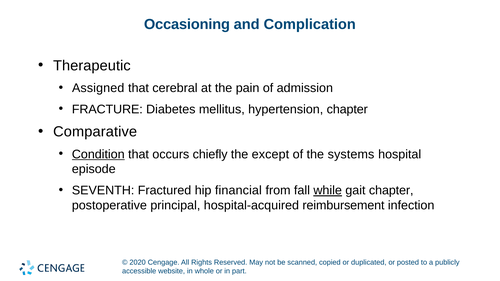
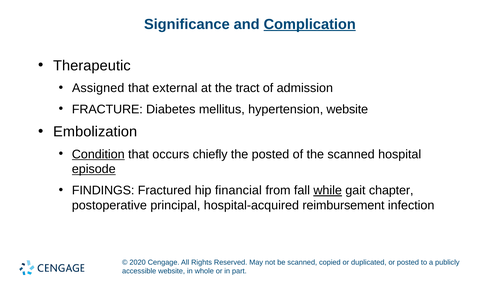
Occasioning: Occasioning -> Significance (187, 24)
Complication underline: none -> present (310, 24)
cerebral: cerebral -> external (175, 88)
pain: pain -> tract (248, 88)
hypertension chapter: chapter -> website (347, 109)
Comparative: Comparative -> Embolization (95, 132)
the except: except -> posted (271, 154)
the systems: systems -> scanned (351, 154)
episode underline: none -> present (94, 169)
SEVENTH: SEVENTH -> FINDINGS (103, 191)
